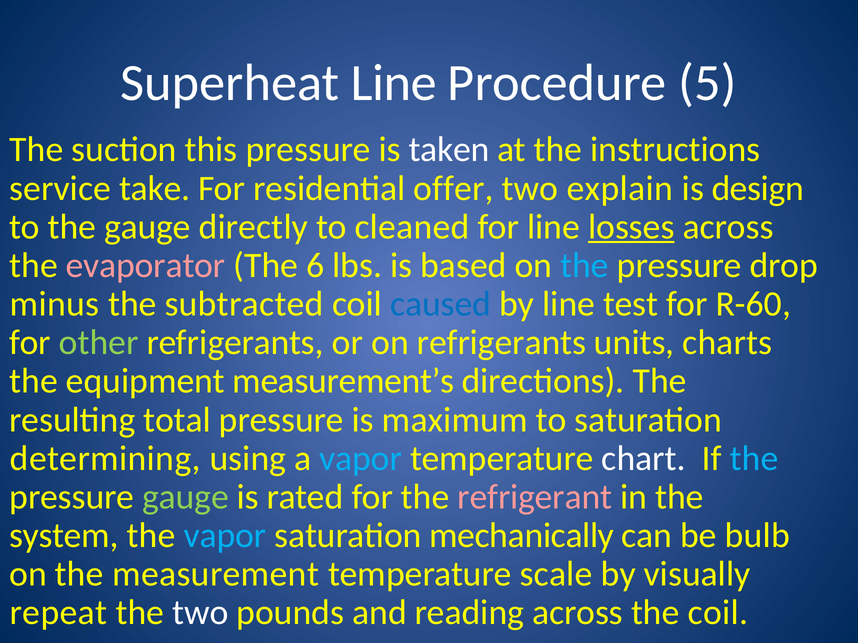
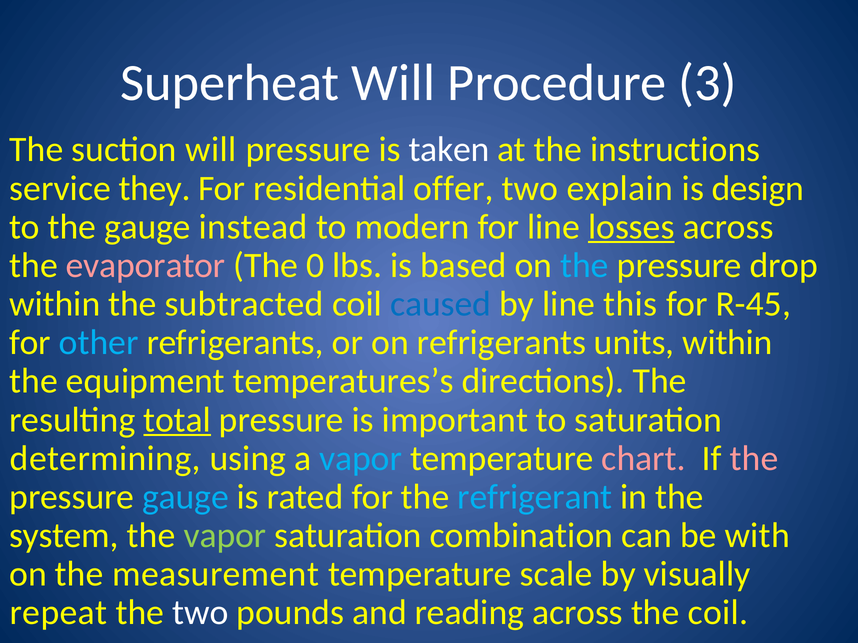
Superheat Line: Line -> Will (393, 83)
5: 5 -> 3 (708, 83)
suction this: this -> will (211, 150)
take: take -> they (155, 188)
directly: directly -> instead (253, 227)
cleaned: cleaned -> modern (412, 227)
6: 6 -> 0 (315, 266)
minus: minus -> within (55, 304)
test: test -> this (630, 304)
R-60: R-60 -> R-45 (753, 304)
other colour: light green -> light blue (99, 343)
units charts: charts -> within (727, 343)
measurement’s: measurement’s -> temperatures’s (343, 381)
total underline: none -> present (177, 420)
maximum: maximum -> important (455, 420)
chart colour: white -> pink (644, 459)
the colour: light blue -> pink (754, 459)
gauge colour: light green -> light blue (186, 497)
refrigerant colour: pink -> light blue (535, 497)
vapor colour: light blue -> light green (225, 536)
mechanically: mechanically -> combination (521, 536)
bulb: bulb -> with (757, 536)
